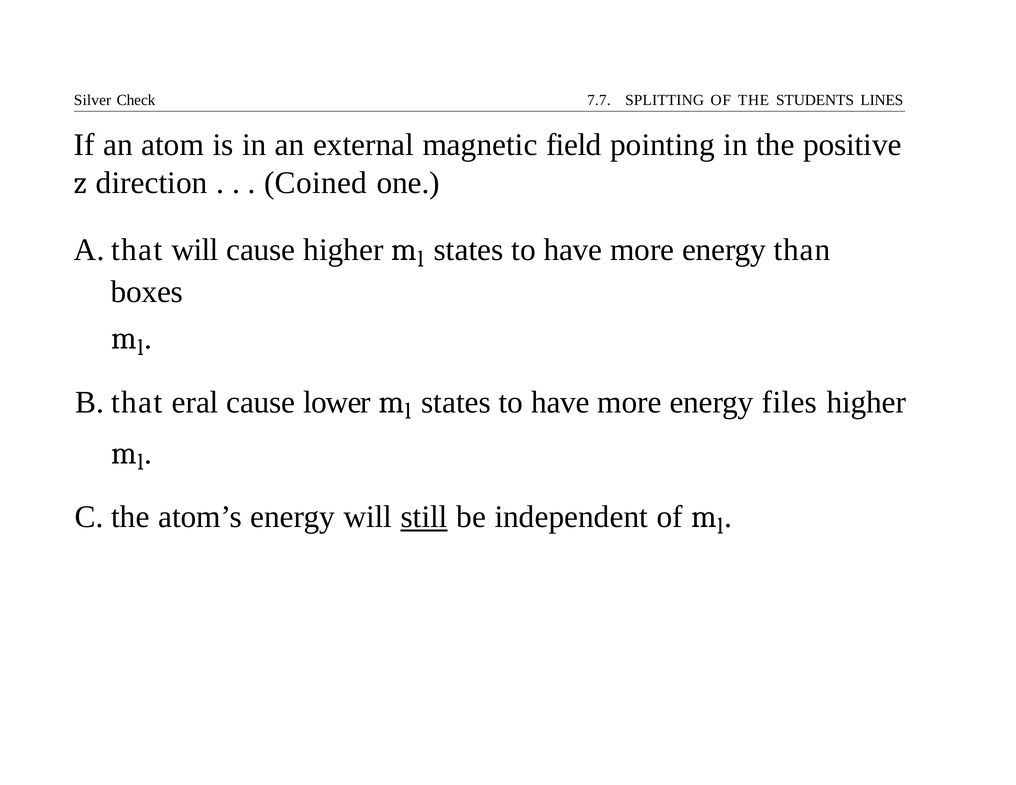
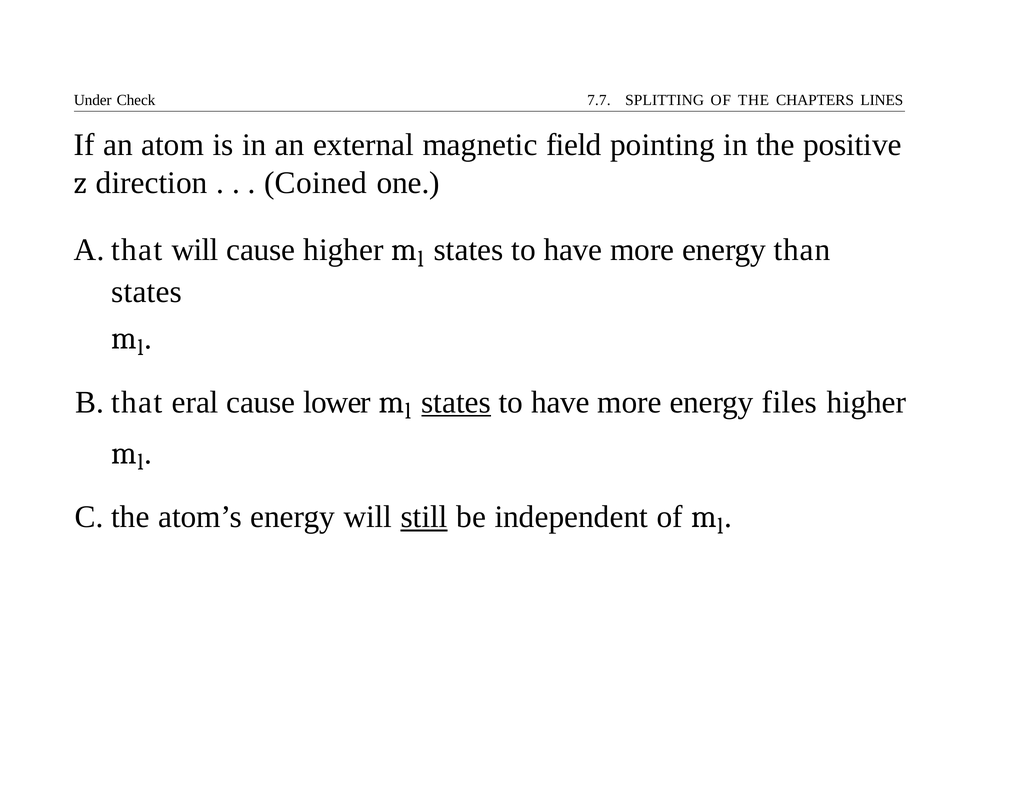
Silver: Silver -> Under (93, 100)
STUDENTS: STUDENTS -> CHAPTERS (815, 100)
boxes: boxes -> states (147, 292)
states underline: none -> present (456, 402)
